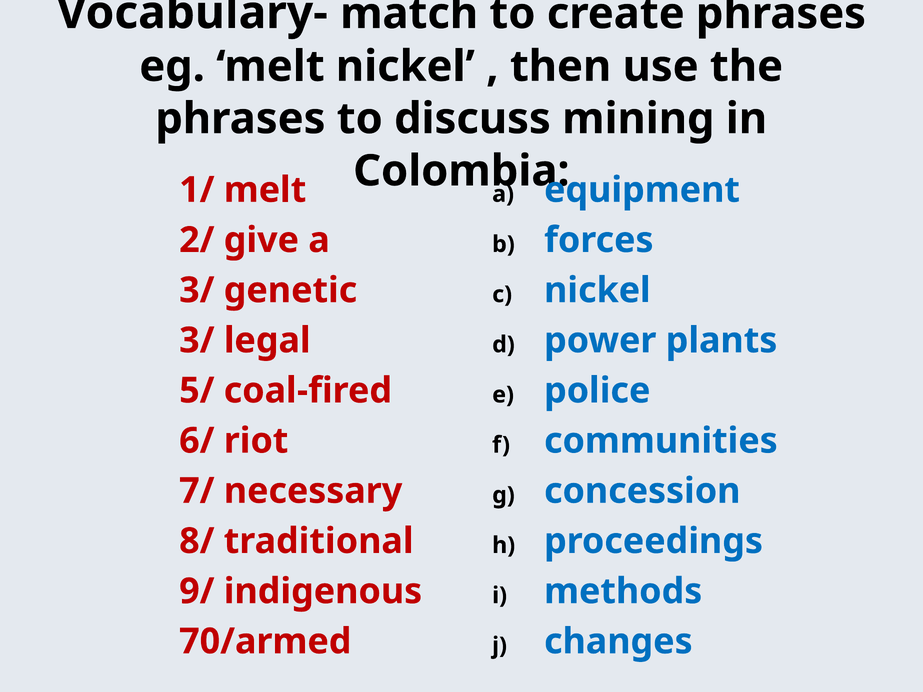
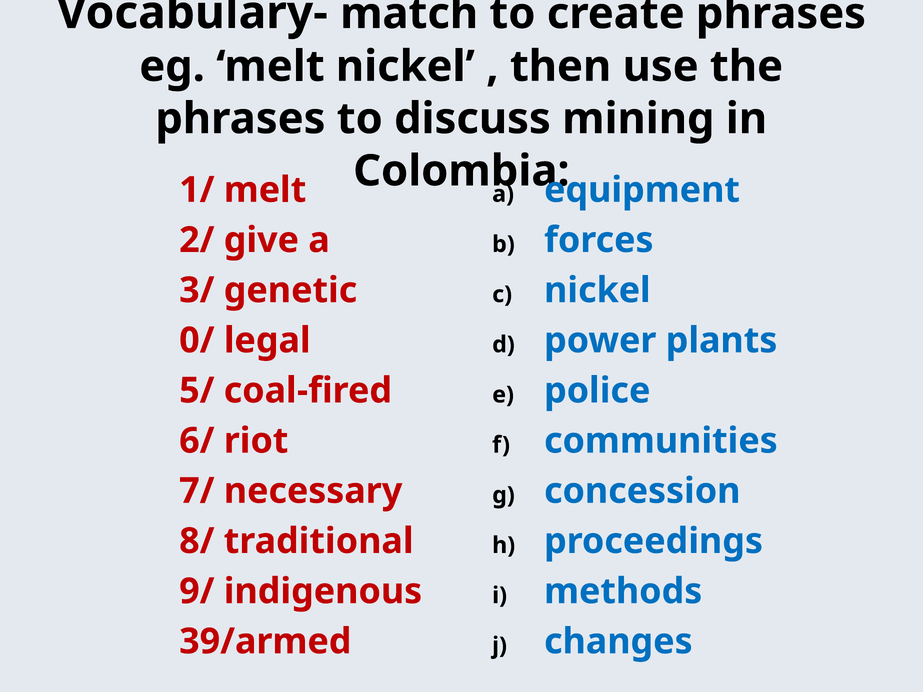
3/: 3/ -> 0/ (197, 341)
70/armed: 70/armed -> 39/armed (265, 642)
